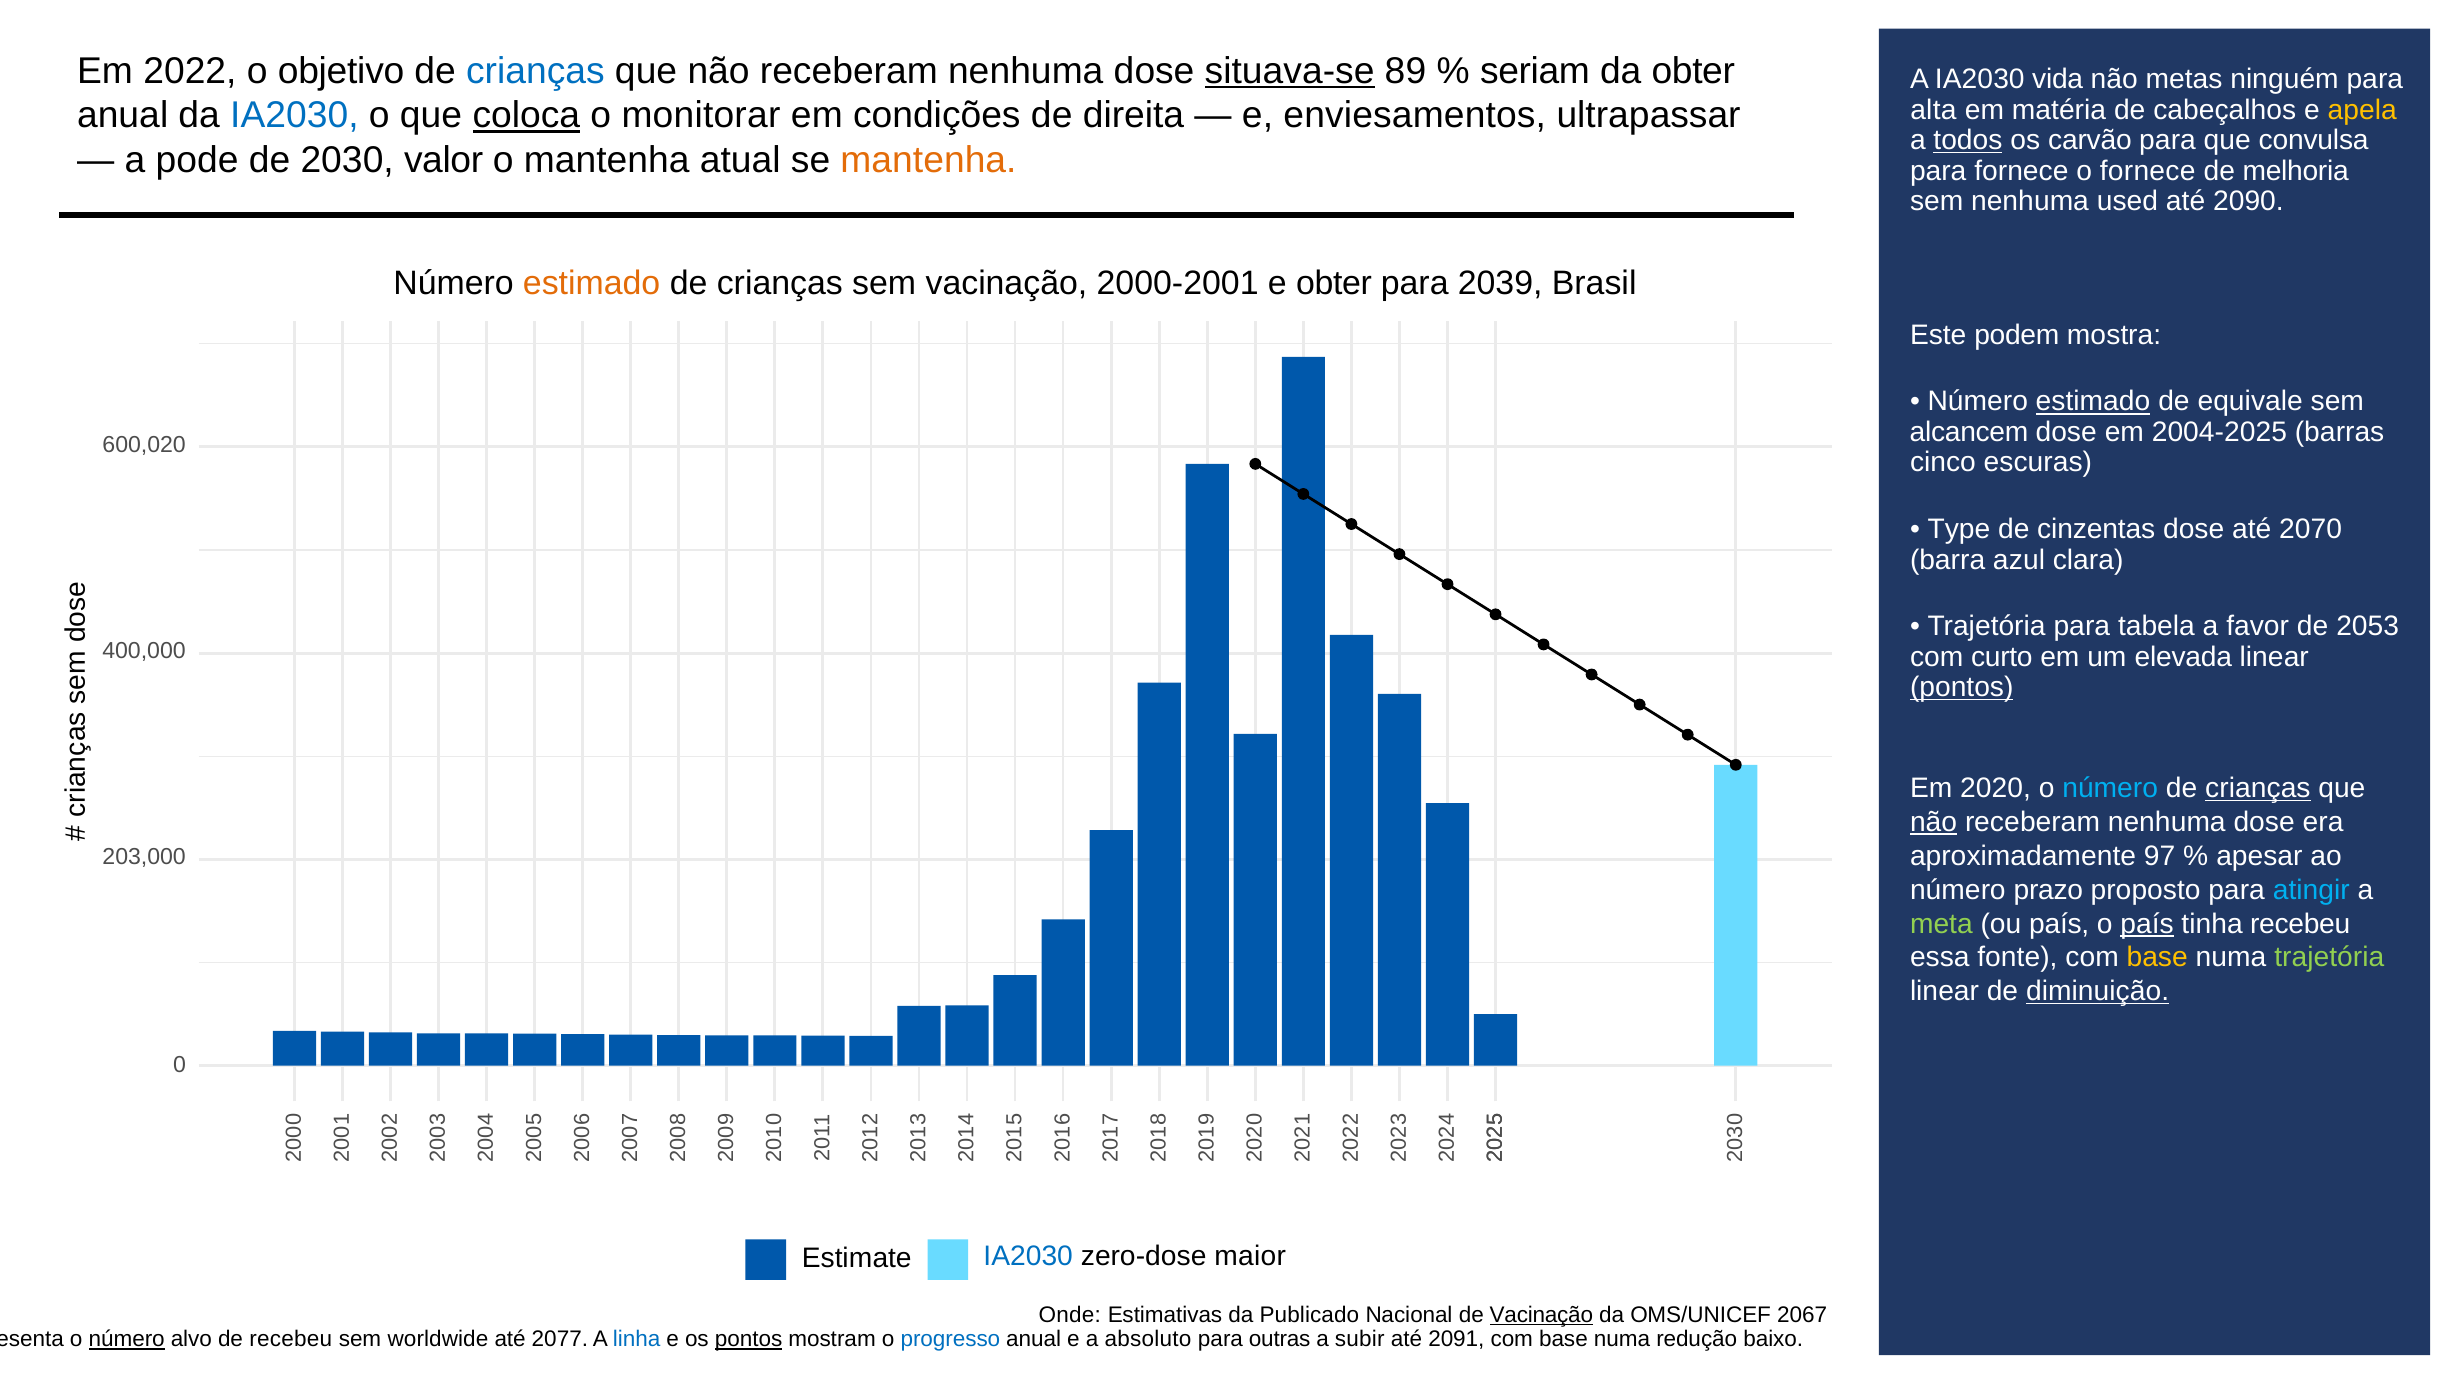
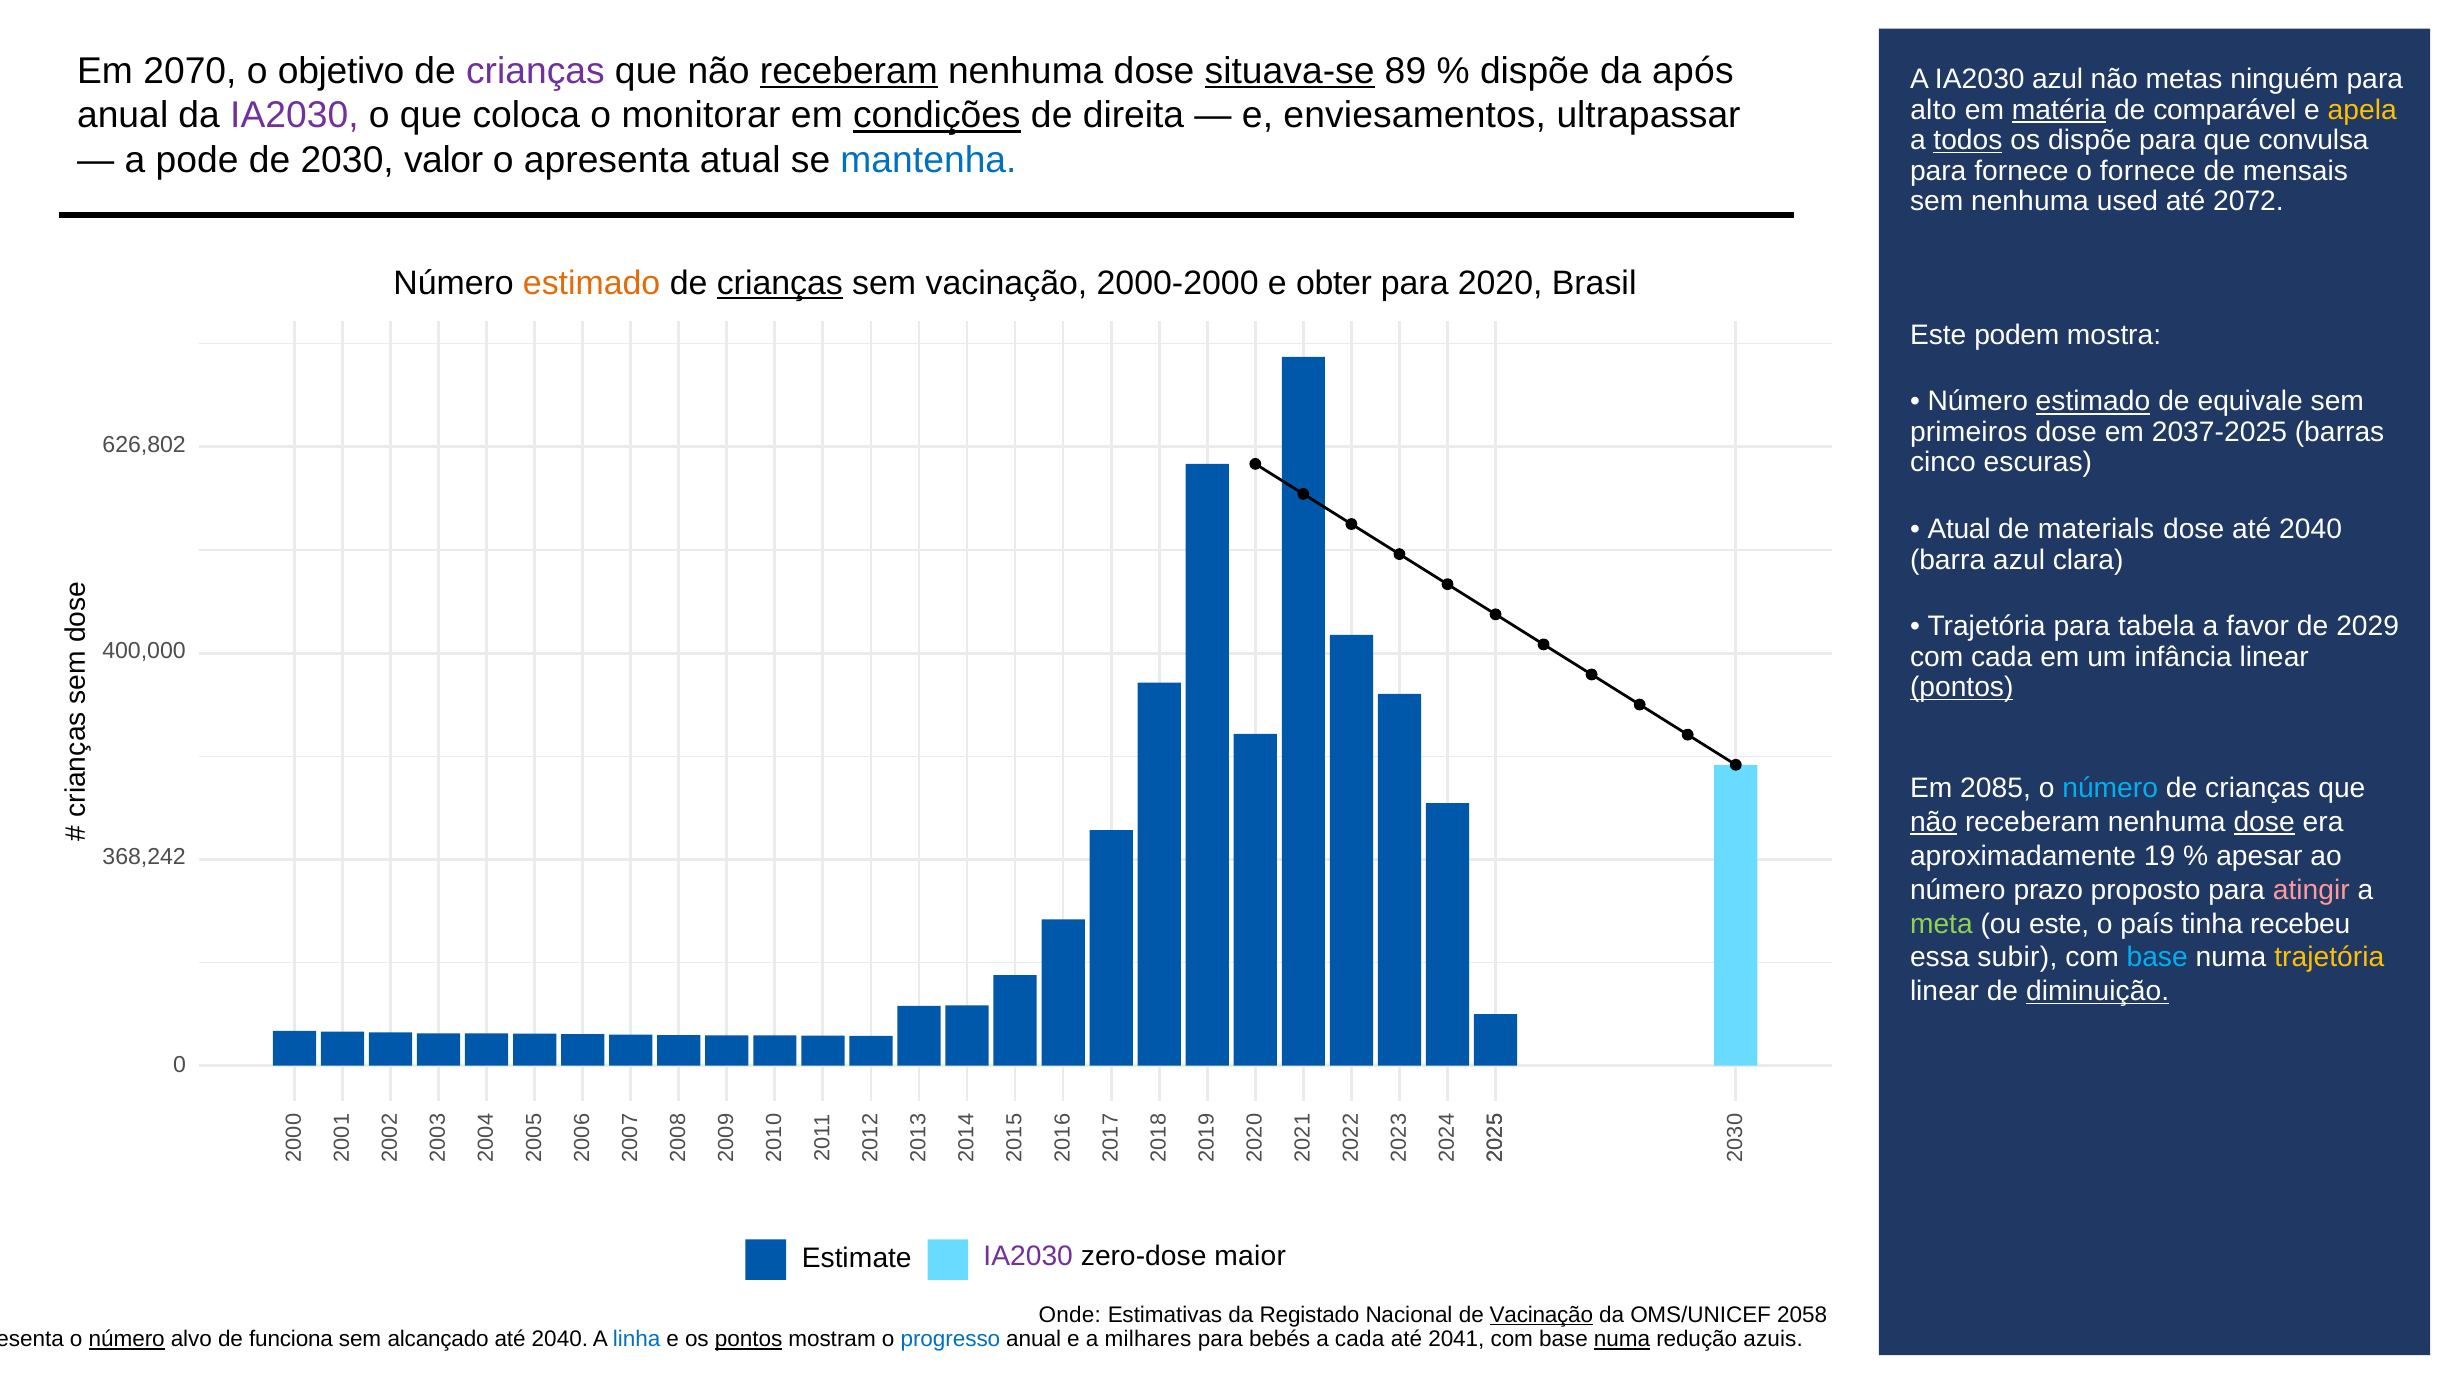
2022: 2022 -> 2070 (190, 71)
crianças colour: blue -> purple (535, 71)
receberam underline: none -> present (849, 71)
seriam: seriam -> dispõe (1535, 71)
da obter: obter -> após (1693, 71)
IA2030 vida: vida -> azul (2058, 80)
alta: alta -> alto (1933, 110)
matéria underline: none -> present (2059, 110)
cabeçalhos: cabeçalhos -> comparável (2225, 110)
IA2030 colour: blue -> purple (294, 116)
coloca underline: present -> none (526, 116)
condições underline: none -> present (937, 116)
os carvão: carvão -> dispõe (2090, 140)
o mantenha: mantenha -> apresenta (607, 160)
mantenha colour: orange -> blue (928, 160)
melhoria: melhoria -> mensais (2295, 171)
2090: 2090 -> 2072 (2248, 201)
crianças underline: none -> present (780, 284)
2000-2001: 2000-2001 -> 2000-2000 (1178, 284)
2039: 2039 -> 2020 (1500, 284)
alcancem: alcancem -> primeiros (1969, 432)
2004-2025: 2004-2025 -> 2037-2025 (2219, 432)
600,020: 600,020 -> 626,802 (144, 445)
Type: Type -> Atual (1959, 529)
cinzentas: cinzentas -> materials (2096, 529)
dose até 2070: 2070 -> 2040 (2311, 529)
2053: 2053 -> 2029 (2368, 627)
com curto: curto -> cada (2002, 657)
elevada: elevada -> infância (2183, 657)
2020: 2020 -> 2085 (1996, 789)
crianças underline: present -> none (2258, 789)
dose underline: none -> present (2264, 822)
97: 97 -> 19 (2160, 856)
203,000: 203,000 -> 368,242 (144, 857)
atingir colour: light blue -> pink (2311, 890)
ou país: país -> este (2059, 924)
país underline: present -> none (2147, 924)
fonte: fonte -> subir (2017, 958)
base colour: yellow -> light blue (2157, 958)
trajetória colour: light green -> yellow (2329, 958)
IA2030 colour: blue -> purple (1028, 1256)
Publicado: Publicado -> Registado (1310, 1315)
2067: 2067 -> 2058 (1802, 1315)
de recebeu: recebeu -> funciona (291, 1339)
worldwide: worldwide -> alcançado (438, 1339)
2077: 2077 -> 2040 (560, 1339)
absoluto: absoluto -> milhares (1148, 1339)
outras: outras -> bebés (1280, 1339)
a subir: subir -> cada (1360, 1339)
2091: 2091 -> 2041 (1456, 1339)
numa underline: none -> present (1622, 1339)
redução baixo: baixo -> azuis (1773, 1339)
